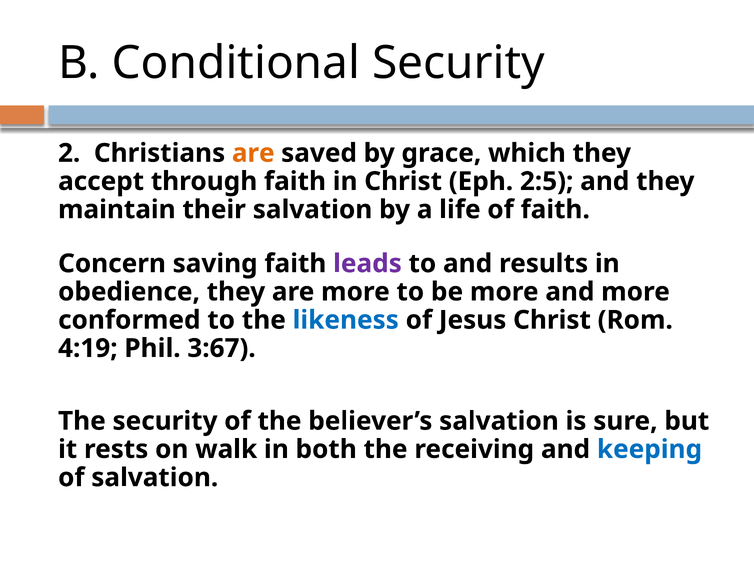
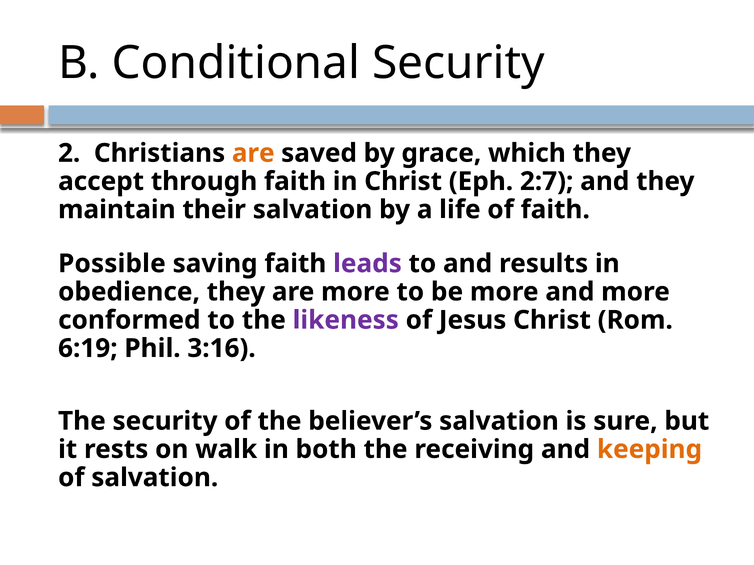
2:5: 2:5 -> 2:7 (547, 182)
Concern: Concern -> Possible (112, 264)
likeness colour: blue -> purple (346, 320)
4:19: 4:19 -> 6:19 (88, 349)
3:67: 3:67 -> 3:16 (222, 349)
keeping colour: blue -> orange (649, 450)
